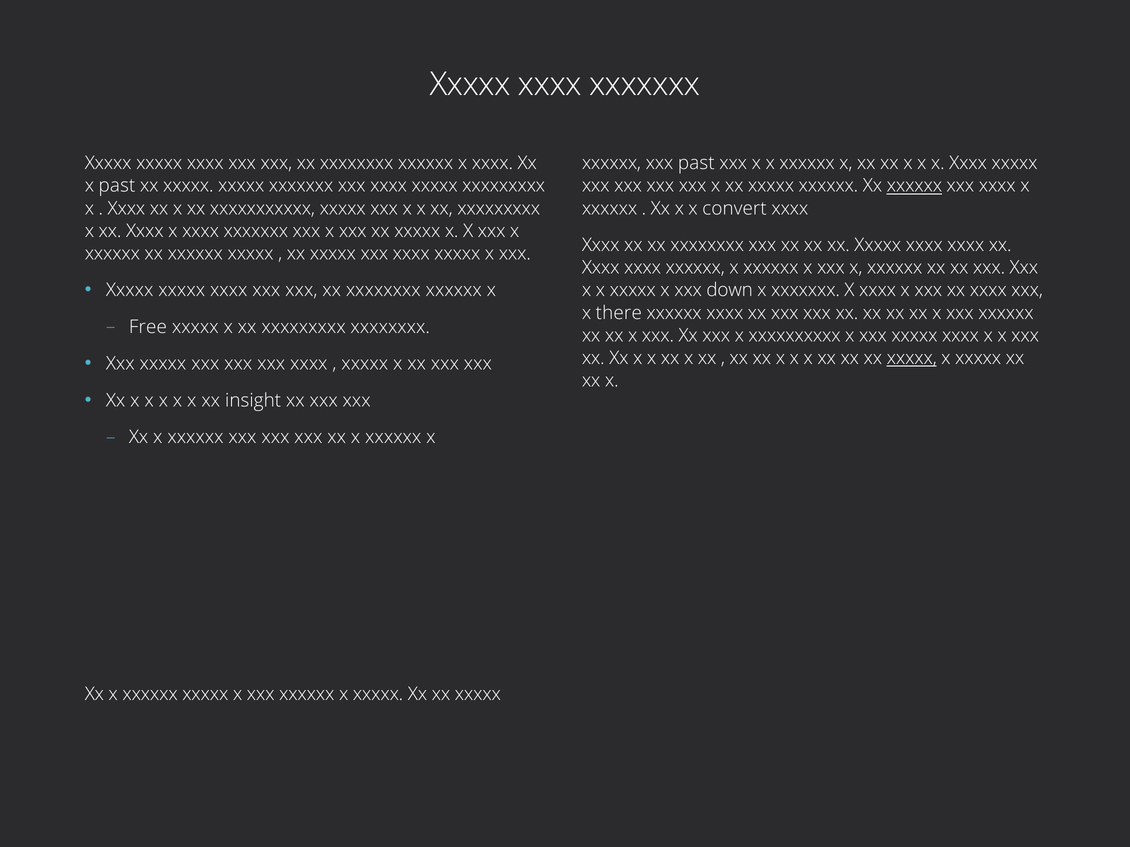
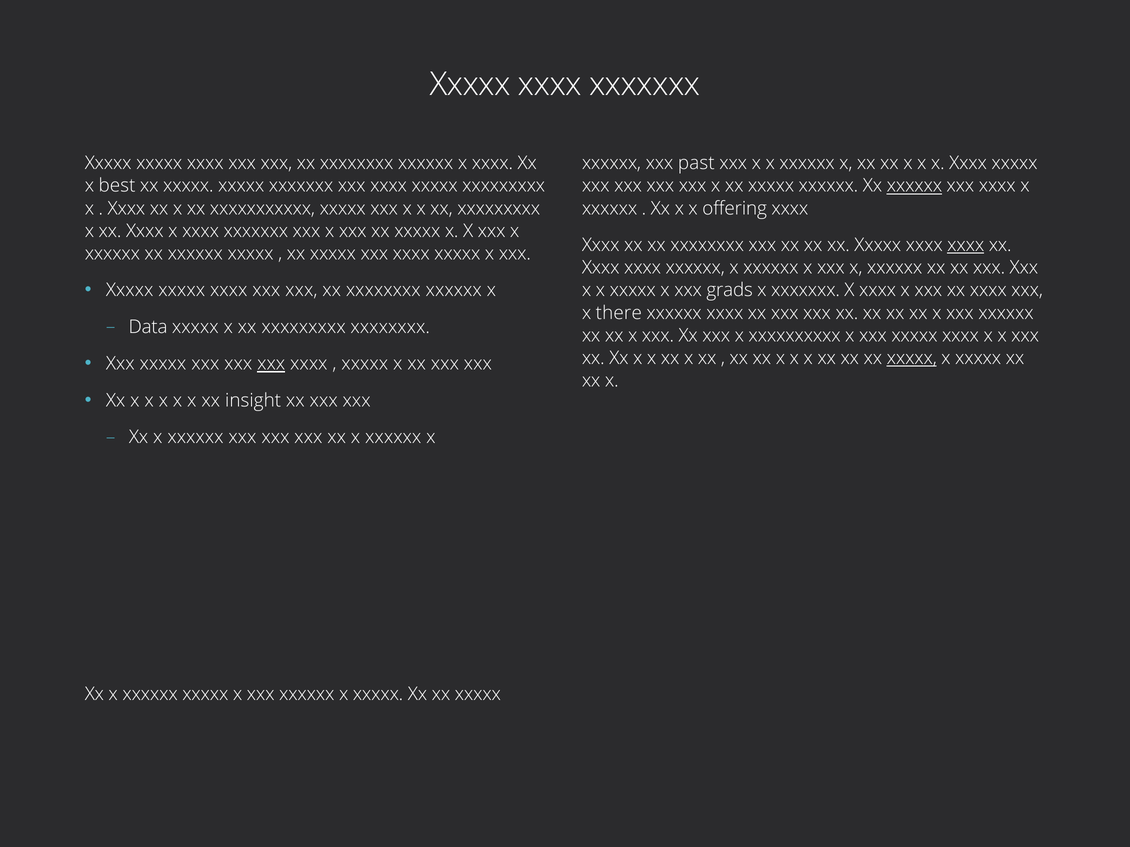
x past: past -> best (117, 186)
convert: convert -> offering (735, 208)
xxxx underline: none -> present (966, 245)
down: down -> grads (730, 290)
Free: Free -> Data (148, 327)
xxx underline: none -> present (271, 364)
